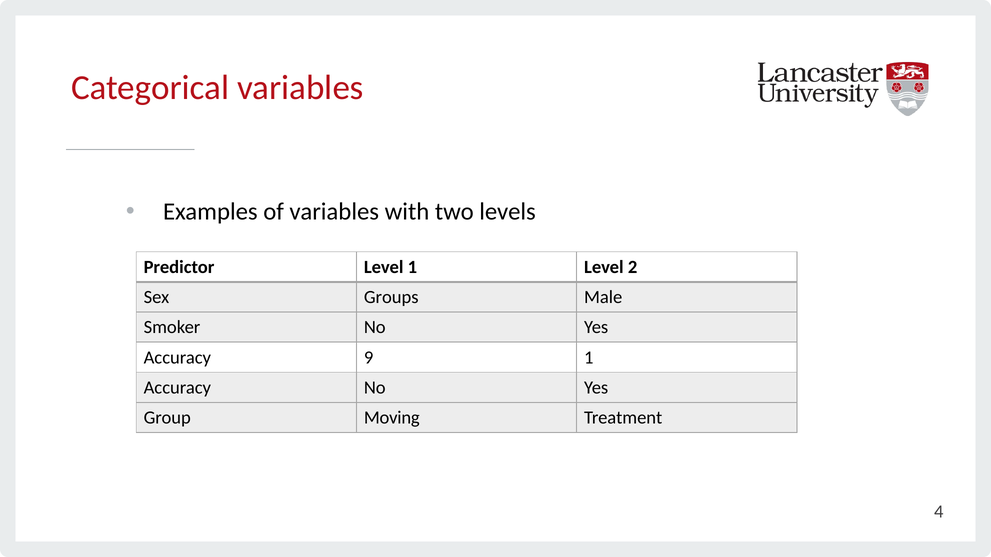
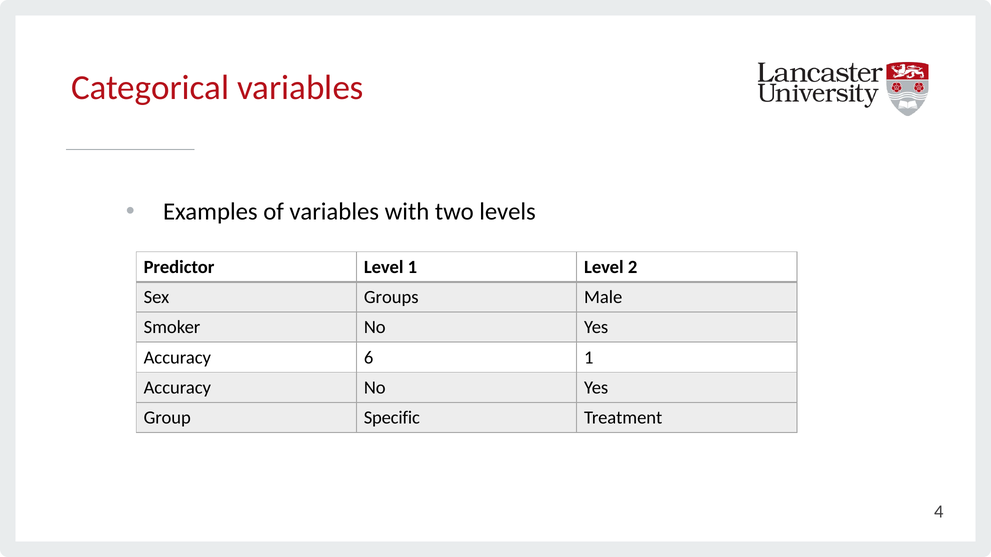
9: 9 -> 6 (369, 358)
Moving: Moving -> Specific (392, 418)
